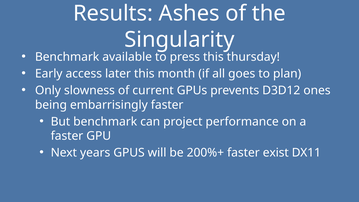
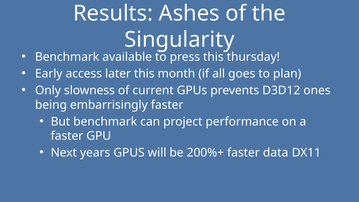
exist: exist -> data (276, 153)
